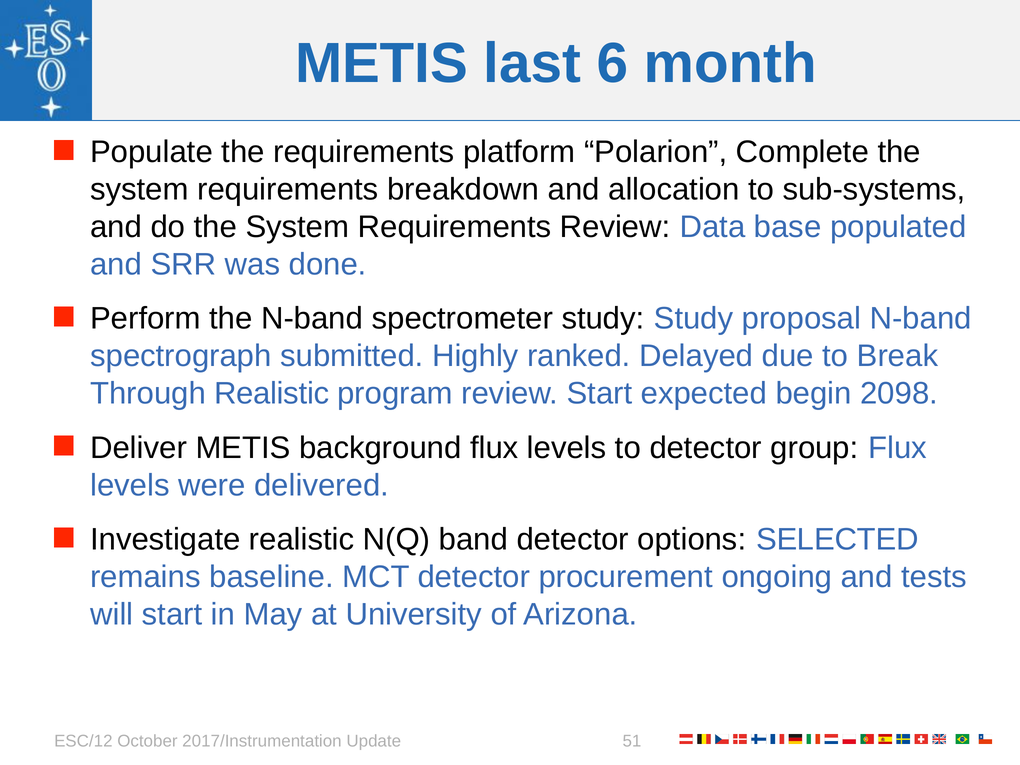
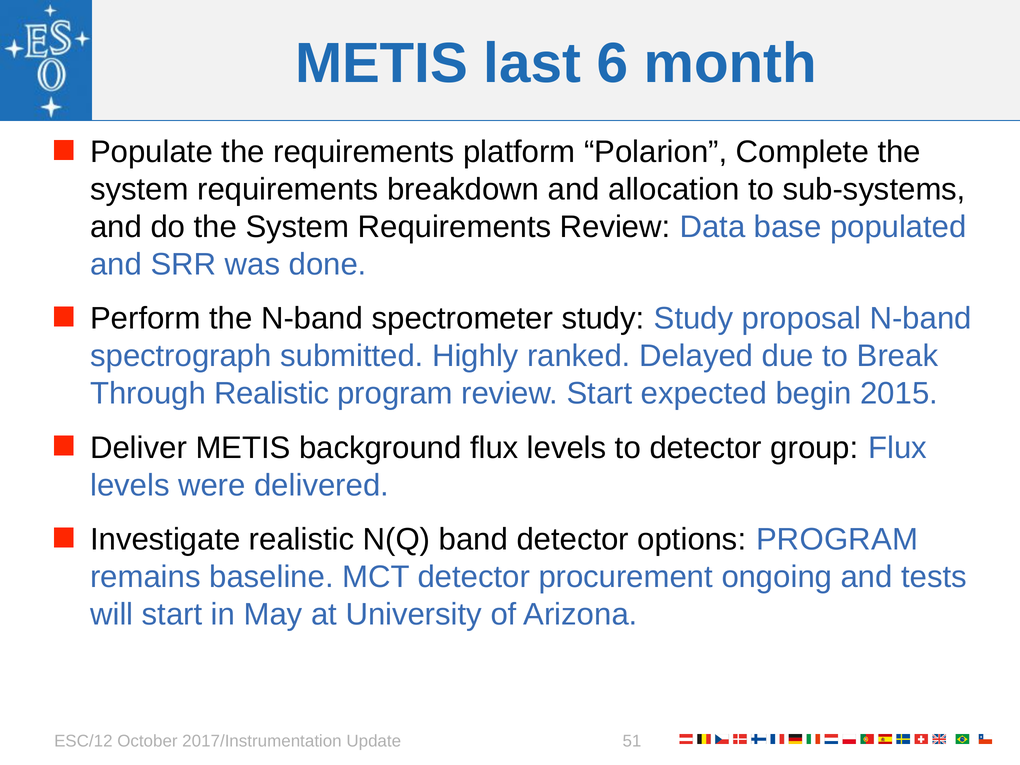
2098: 2098 -> 2015 (899, 393)
options SELECTED: SELECTED -> PROGRAM (837, 540)
